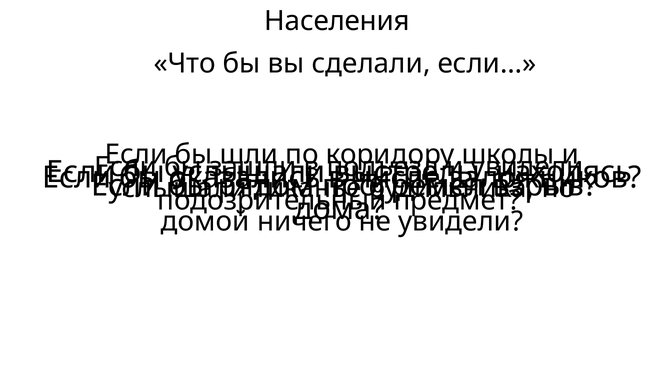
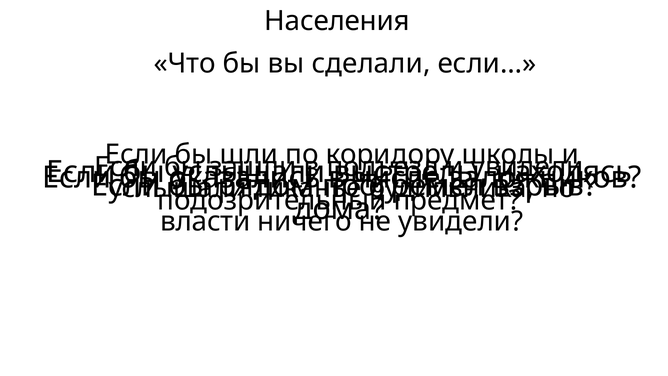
домой: домой -> власти (205, 221)
